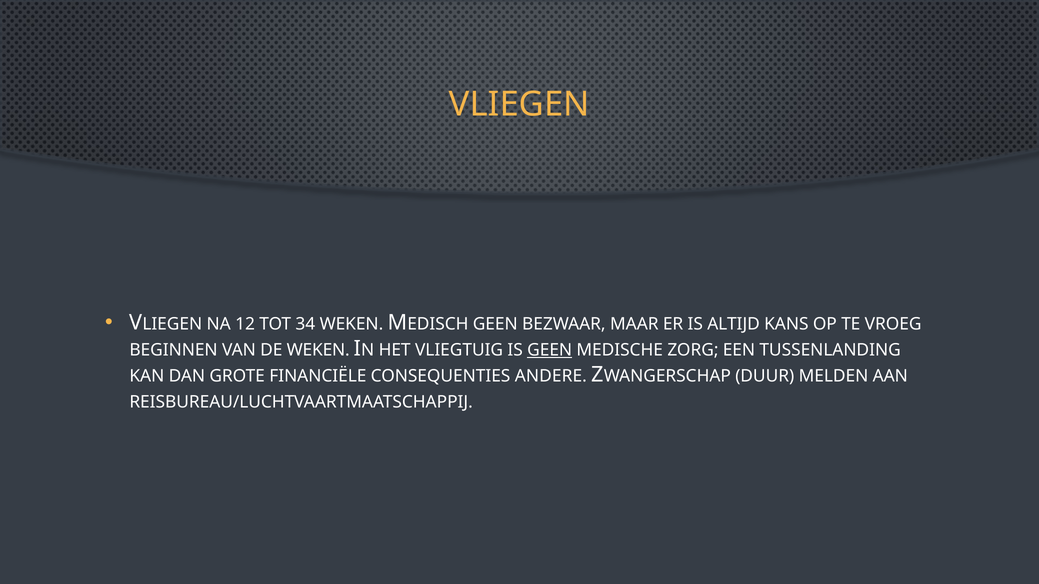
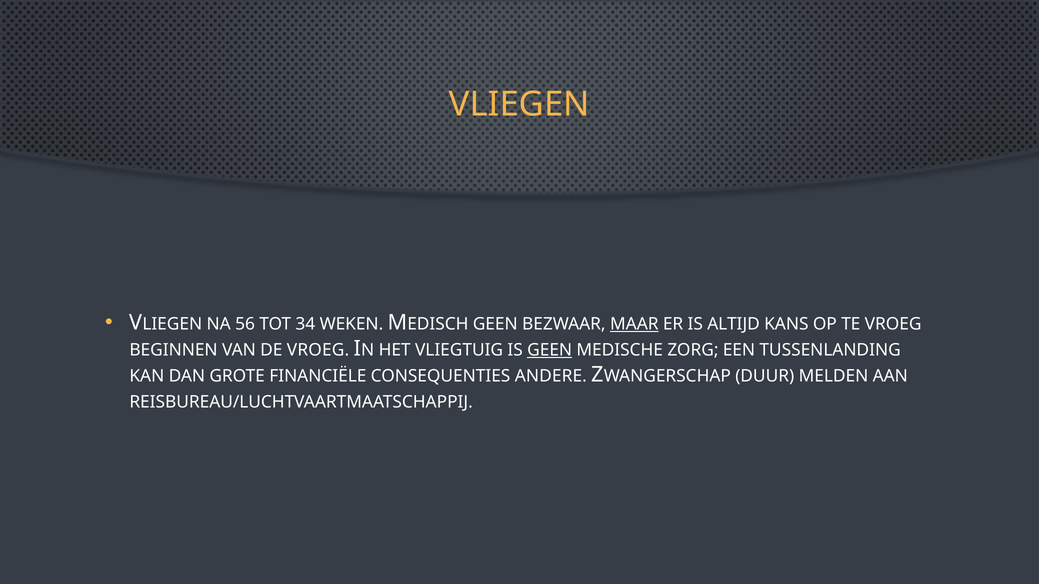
12: 12 -> 56 (245, 324)
MAAR underline: none -> present (634, 324)
DE WEKEN: WEKEN -> VROEG (318, 350)
